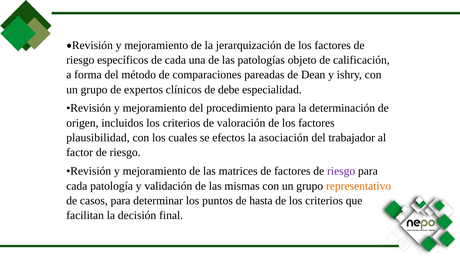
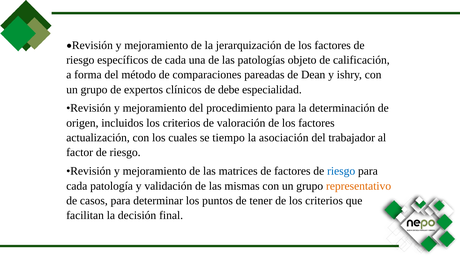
plausibilidad: plausibilidad -> actualización (98, 138)
efectos: efectos -> tiempo (229, 138)
riesgo colour: purple -> blue (341, 171)
hasta: hasta -> tener (261, 200)
